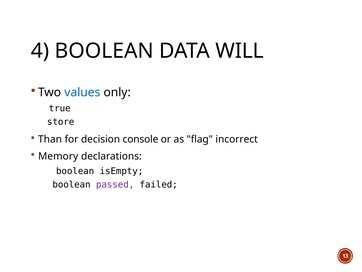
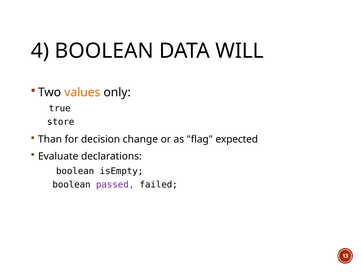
values colour: blue -> orange (82, 92)
console: console -> change (140, 139)
incorrect: incorrect -> expected (237, 139)
Memory: Memory -> Evaluate (58, 156)
